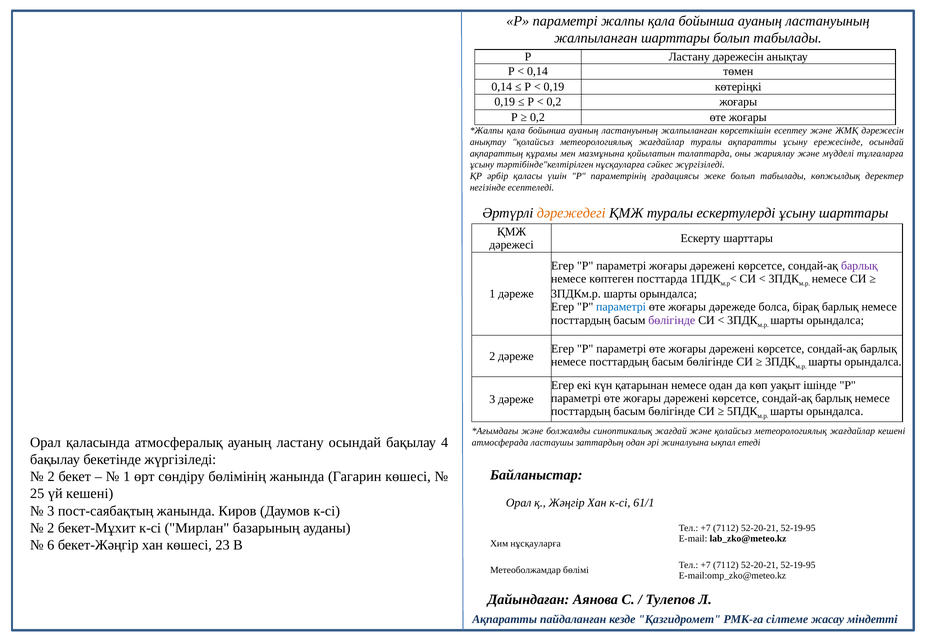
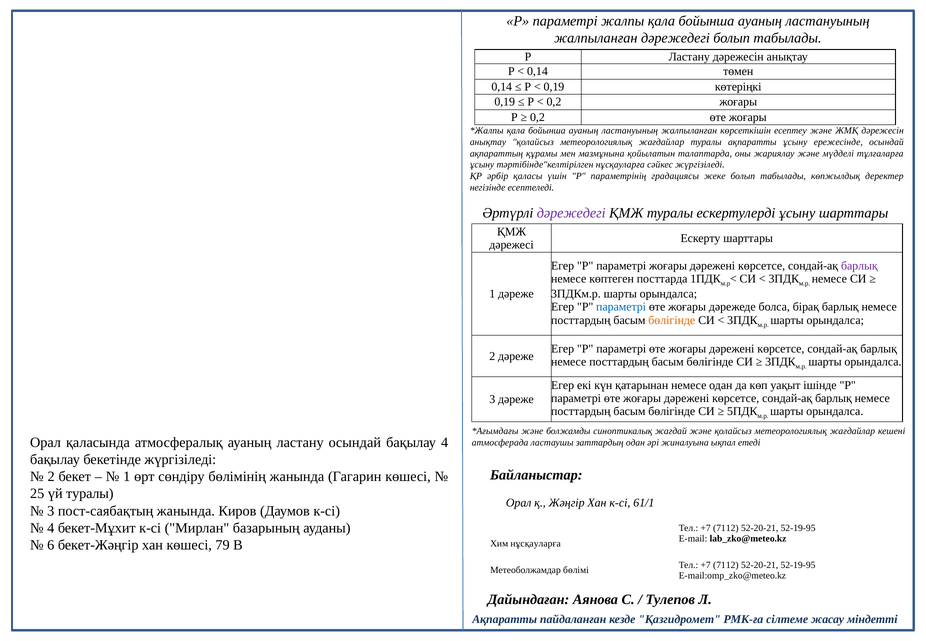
жалпыланған шарттары: шарттары -> дәрежедегі (675, 38)
дәрежедегі colour: orange -> purple (571, 213)
бөлігінде colour: purple -> orange (672, 320)
үй кешені: кешені -> туралы (90, 494)
2: 2 -> 4 (51, 528)
23: 23 -> 79 (223, 545)
